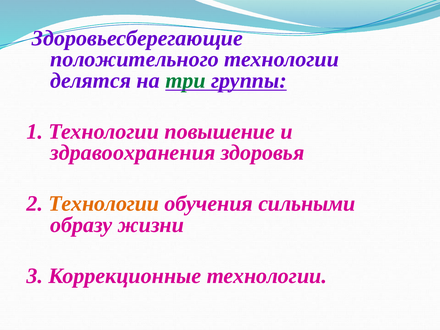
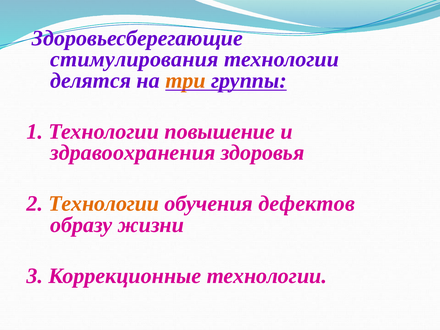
положительного: положительного -> стимулирования (134, 59)
три colour: green -> orange (186, 80)
сильными: сильными -> дефектов (307, 204)
